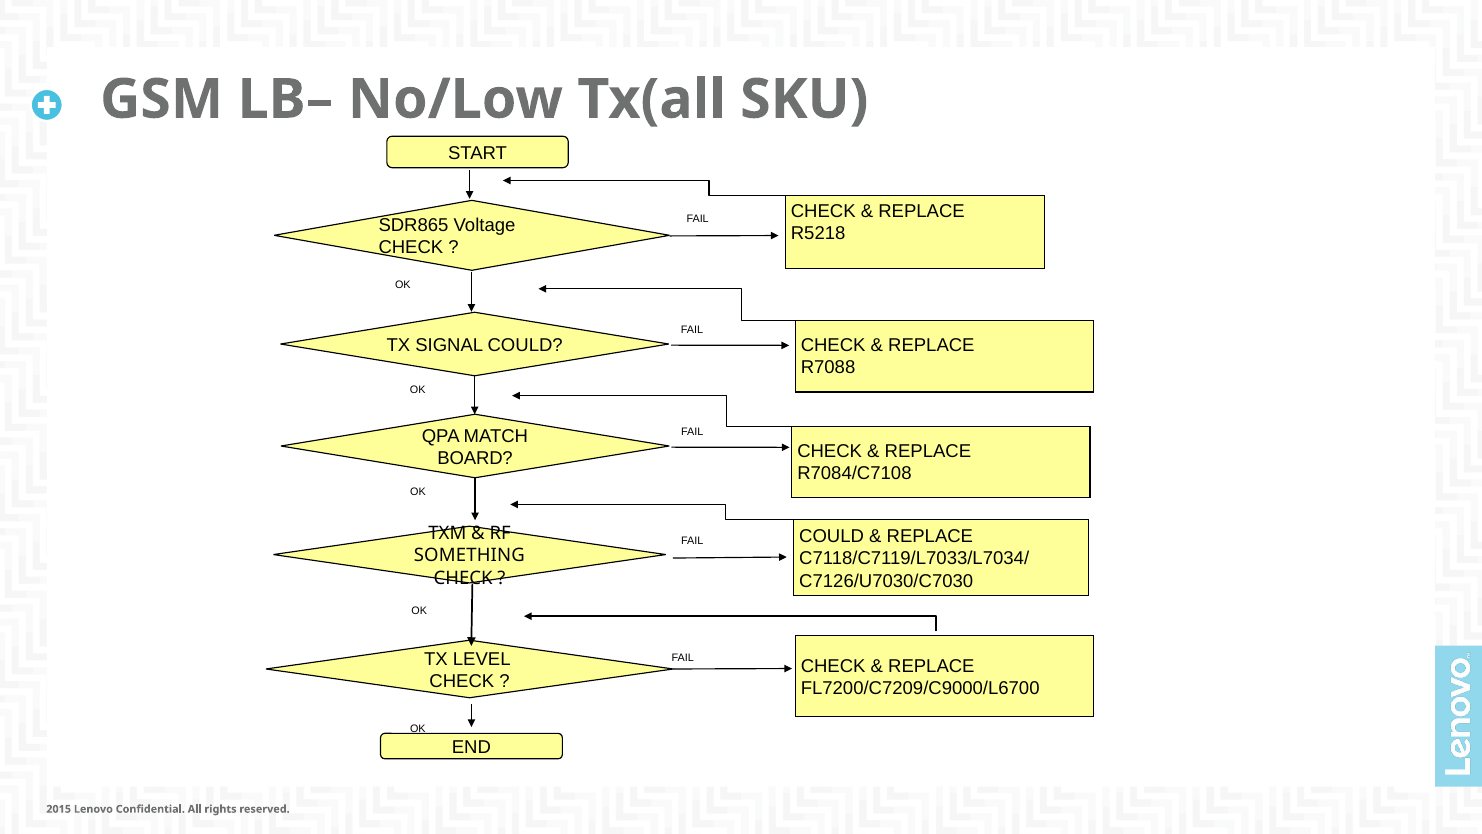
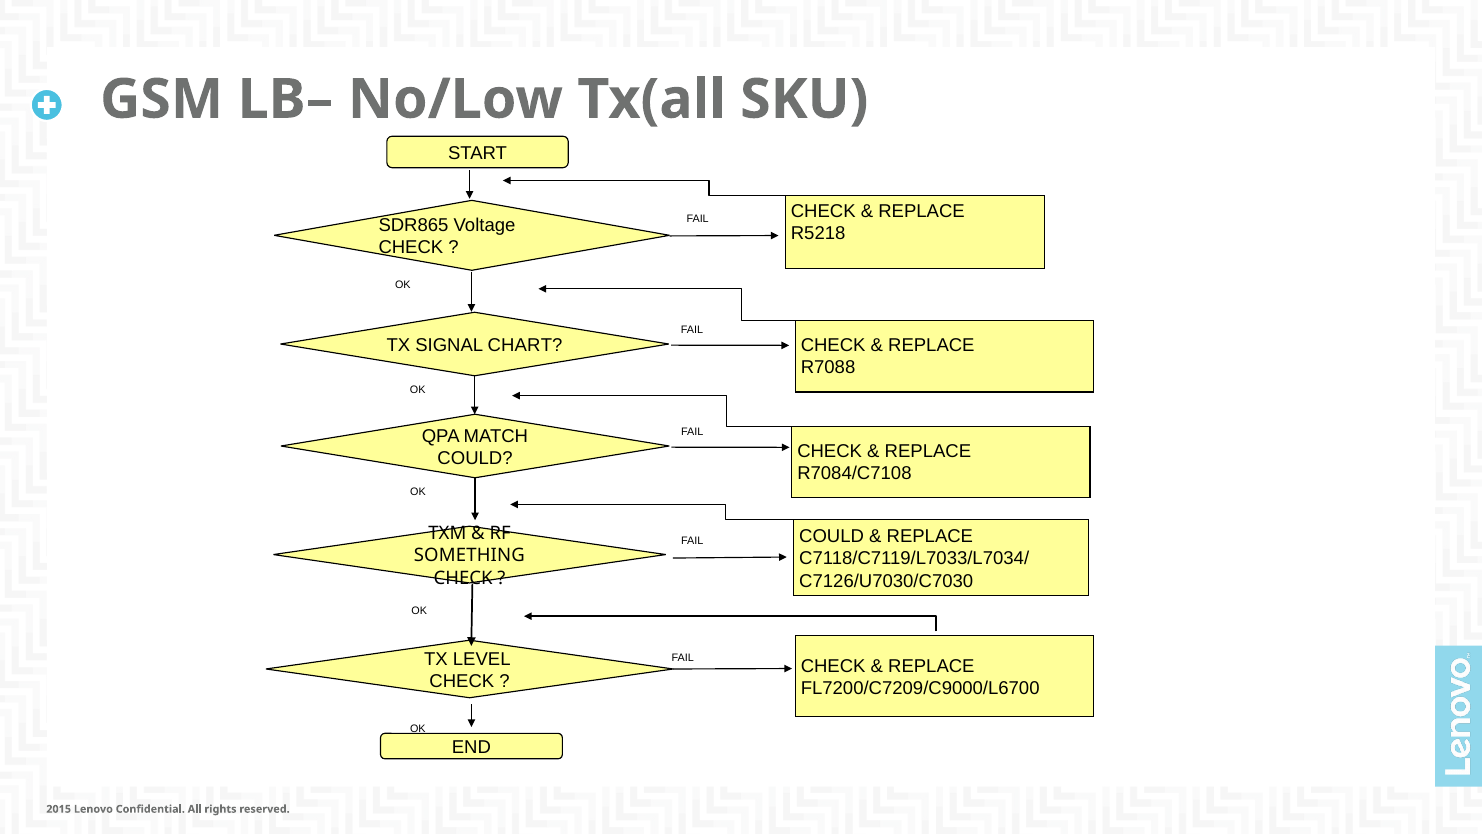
SIGNAL COULD: COULD -> CHART (525, 345)
BOARD: BOARD -> COULD (475, 458)
